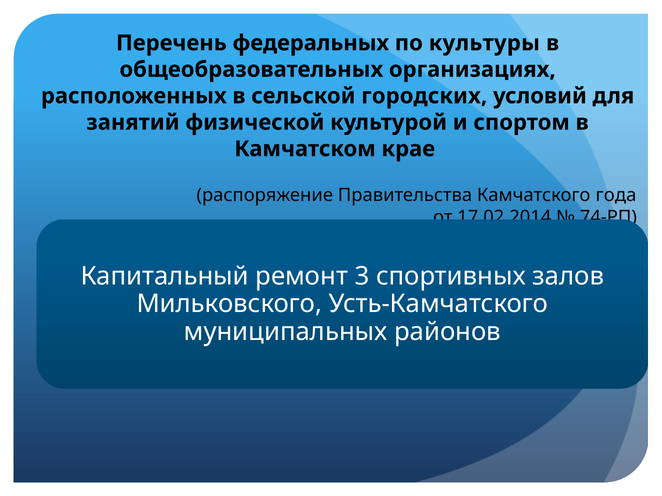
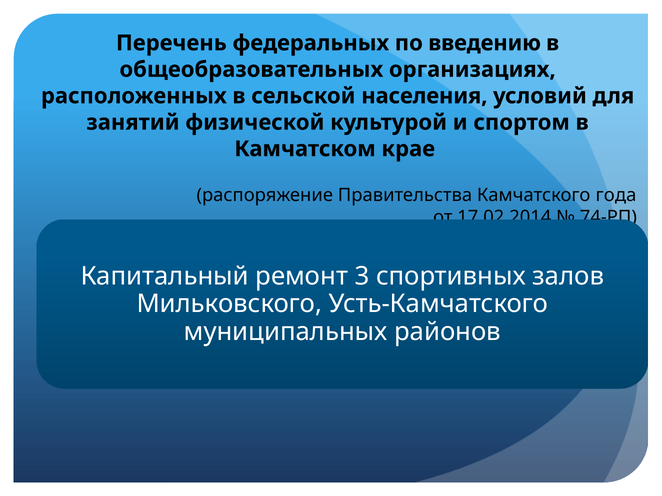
культуры: культуры -> введению (485, 43)
городских: городских -> населения (424, 96)
